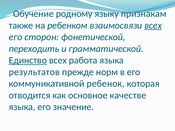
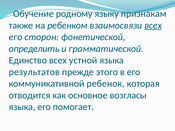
переходить: переходить -> определить (34, 49)
Единство underline: present -> none (28, 60)
работа: работа -> устной (83, 60)
норм: норм -> этого (107, 72)
качестве: качестве -> возгласы (128, 95)
значение: значение -> помогает (73, 107)
